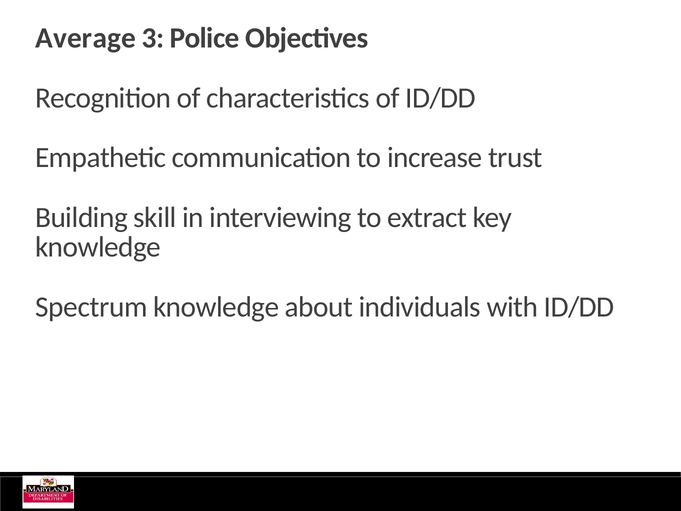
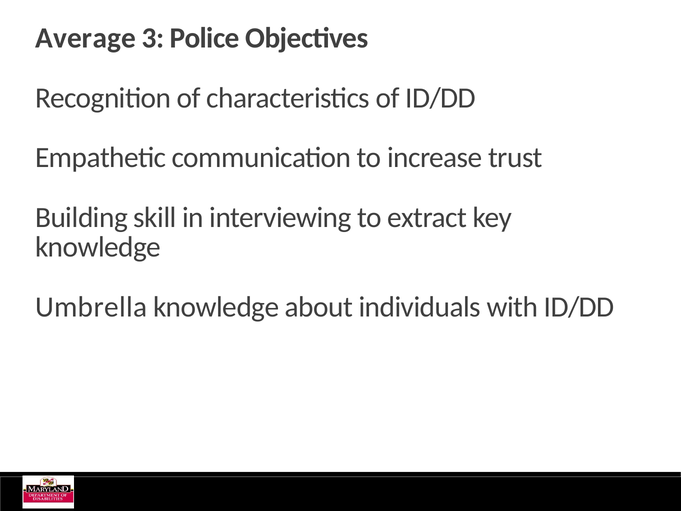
Spectrum: Spectrum -> Umbrella (91, 307)
